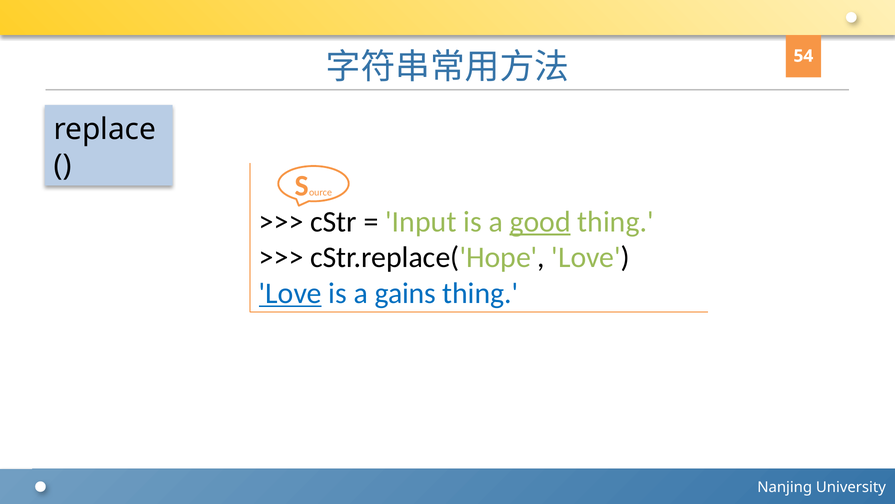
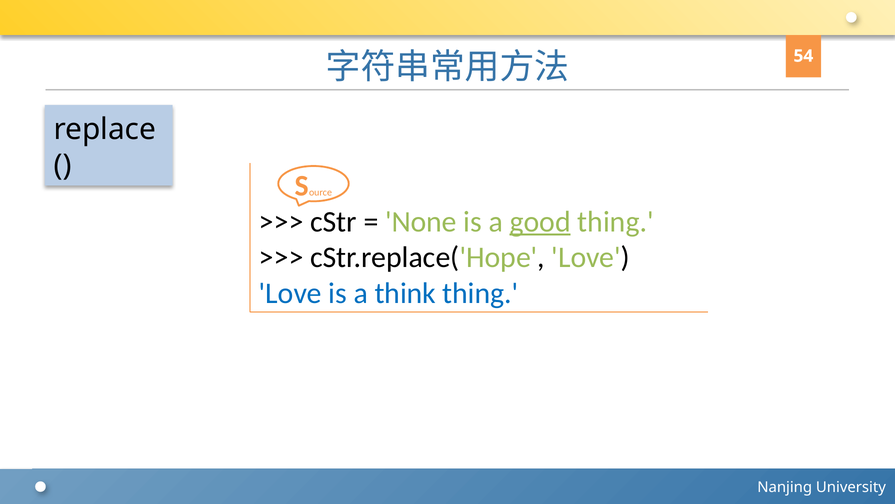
Input: Input -> None (421, 221)
Love underline: present -> none (290, 293)
gains: gains -> think (405, 293)
